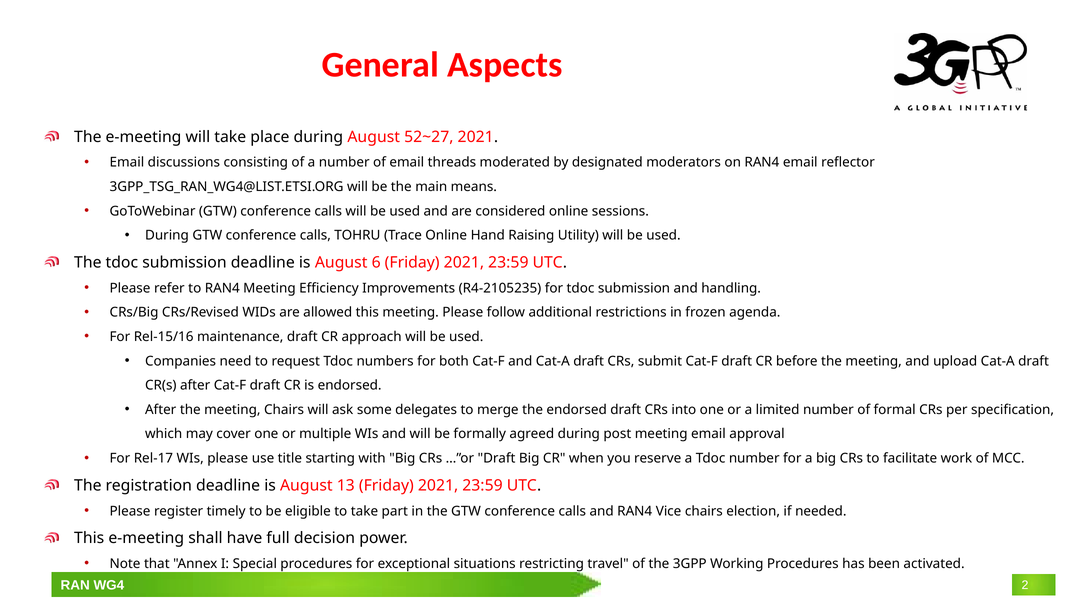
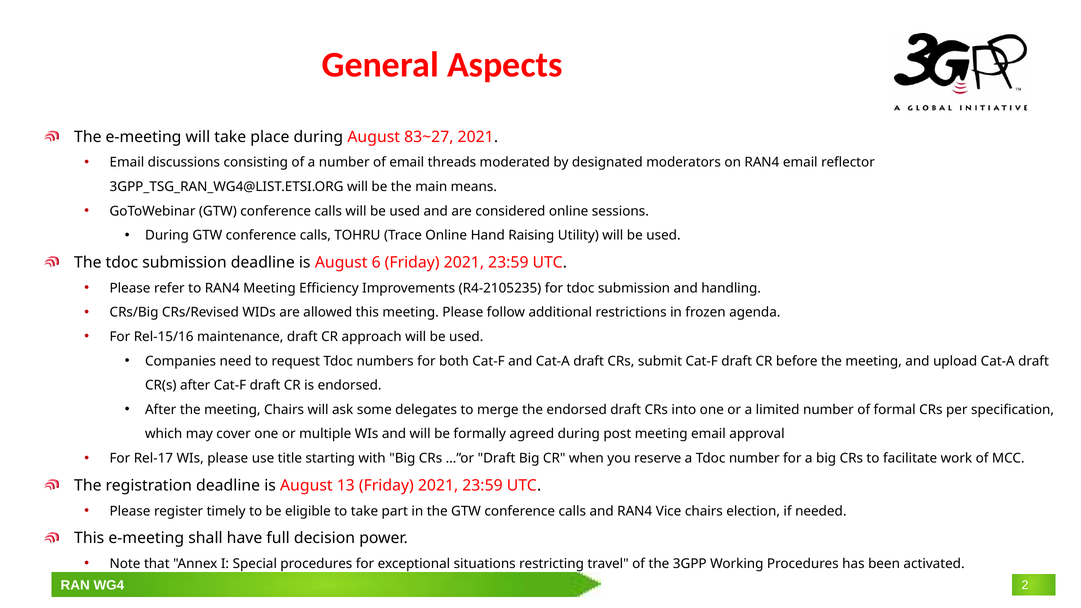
52~27: 52~27 -> 83~27 (429, 137)
